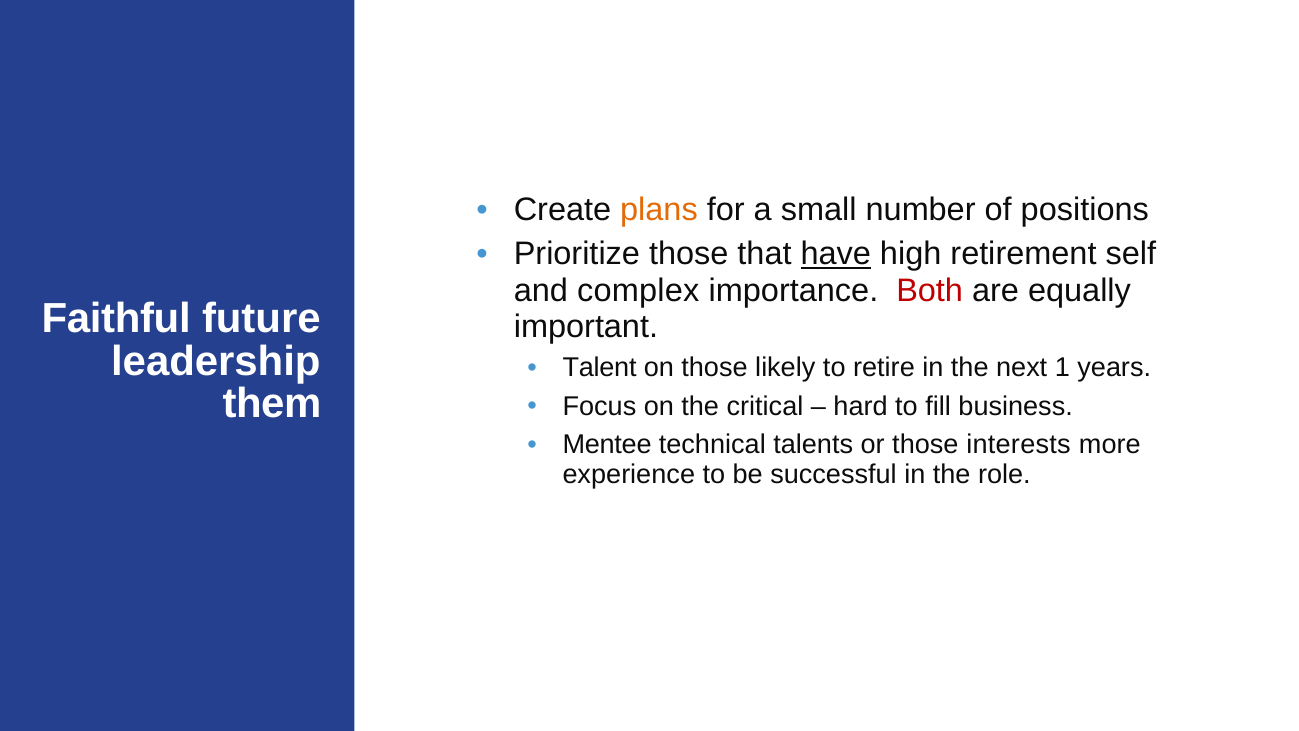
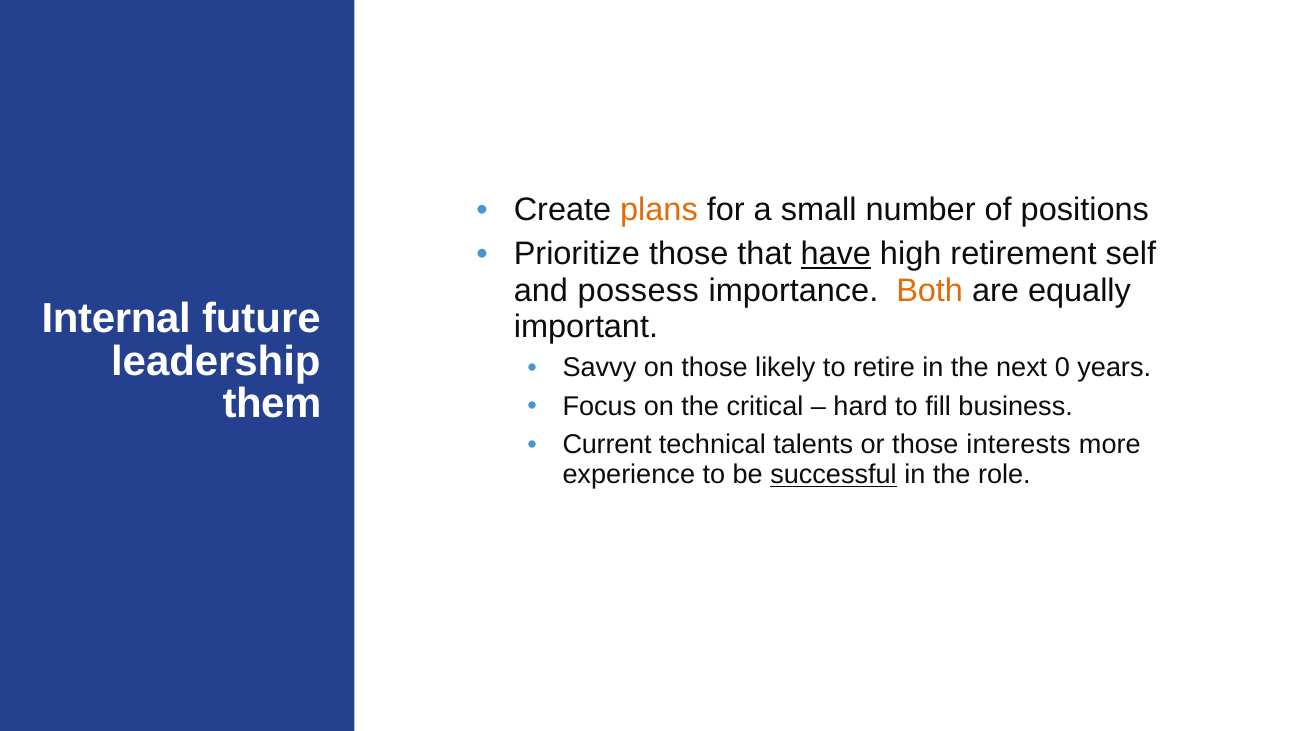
complex: complex -> possess (638, 290)
Both colour: red -> orange (930, 290)
Faithful: Faithful -> Internal (116, 319)
Talent: Talent -> Savvy (599, 368)
1: 1 -> 0 (1062, 368)
Mentee: Mentee -> Current (607, 444)
successful underline: none -> present (834, 474)
